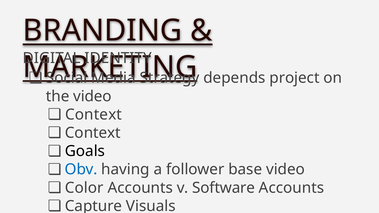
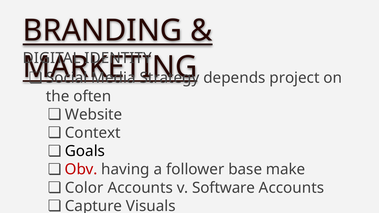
the video: video -> often (92, 96)
Context: Context -> Website (94, 115)
Obv colour: blue -> red (81, 170)
base video: video -> make (286, 170)
